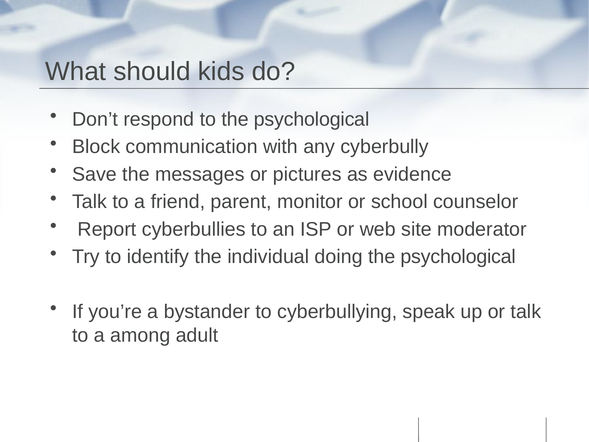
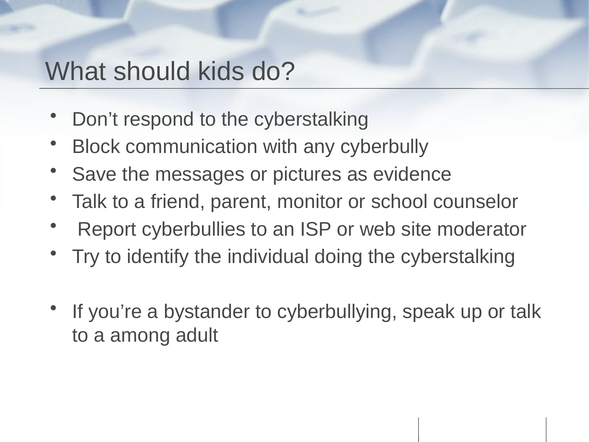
to the psychological: psychological -> cyberstalking (312, 119)
doing the psychological: psychological -> cyberstalking (458, 257)
